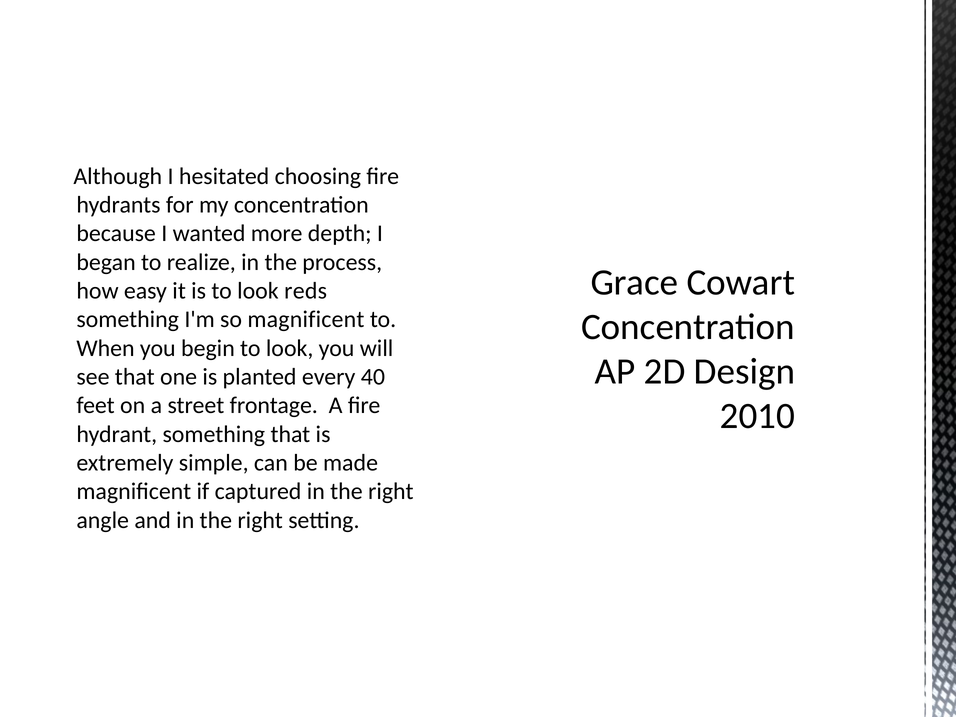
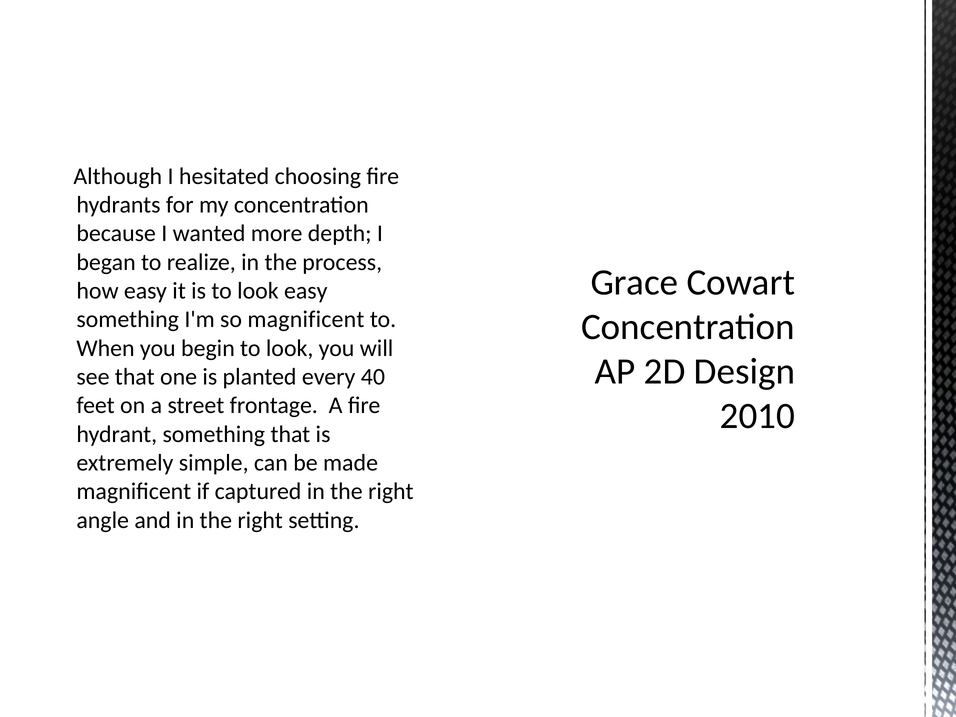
look reds: reds -> easy (306, 291)
